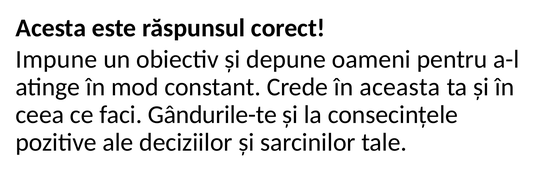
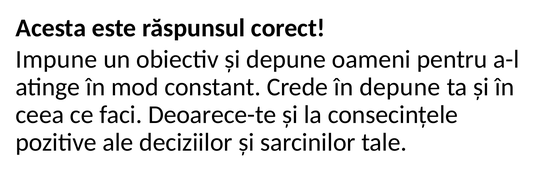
în aceasta: aceasta -> depune (400, 87)
Gândurile-te: Gândurile-te -> Deoarece-te (212, 115)
